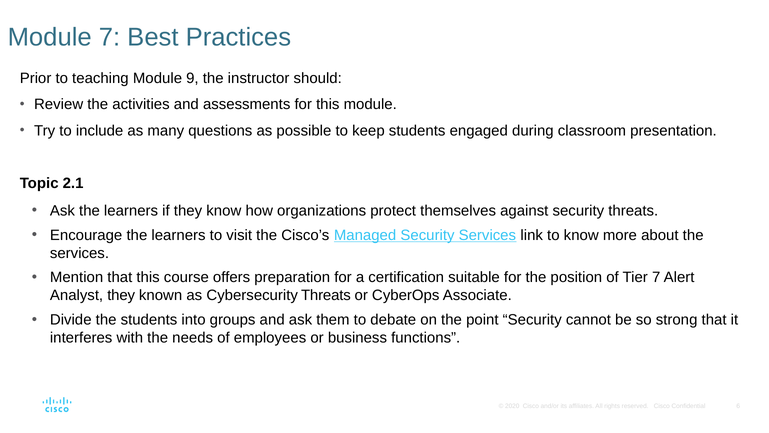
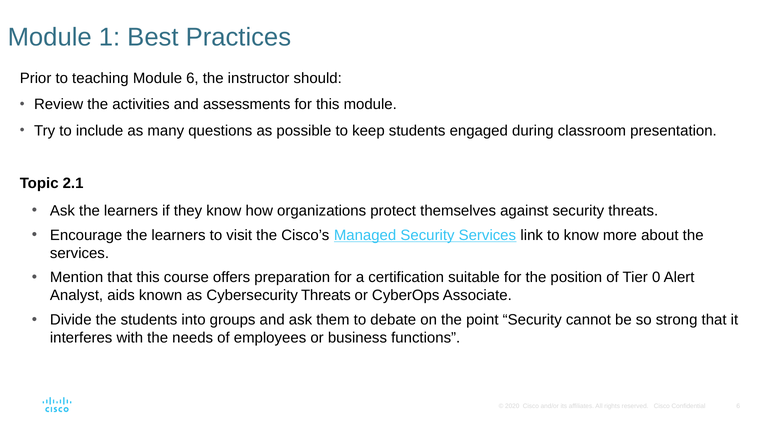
Module 7: 7 -> 1 (109, 37)
Module 9: 9 -> 6 (192, 78)
Tier 7: 7 -> 0 (656, 277)
Analyst they: they -> aids (121, 295)
